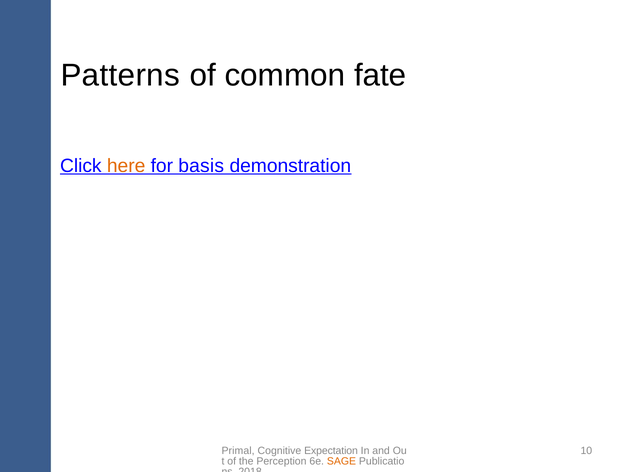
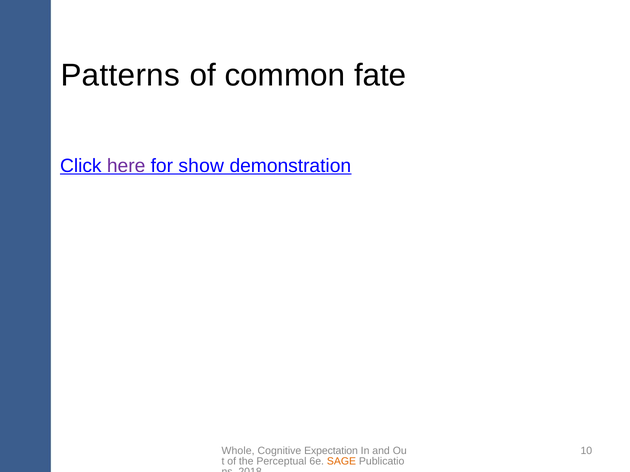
here colour: orange -> purple (126, 166)
basis: basis -> show (201, 166)
Primal: Primal -> Whole (238, 451)
Perception: Perception -> Perceptual (281, 462)
